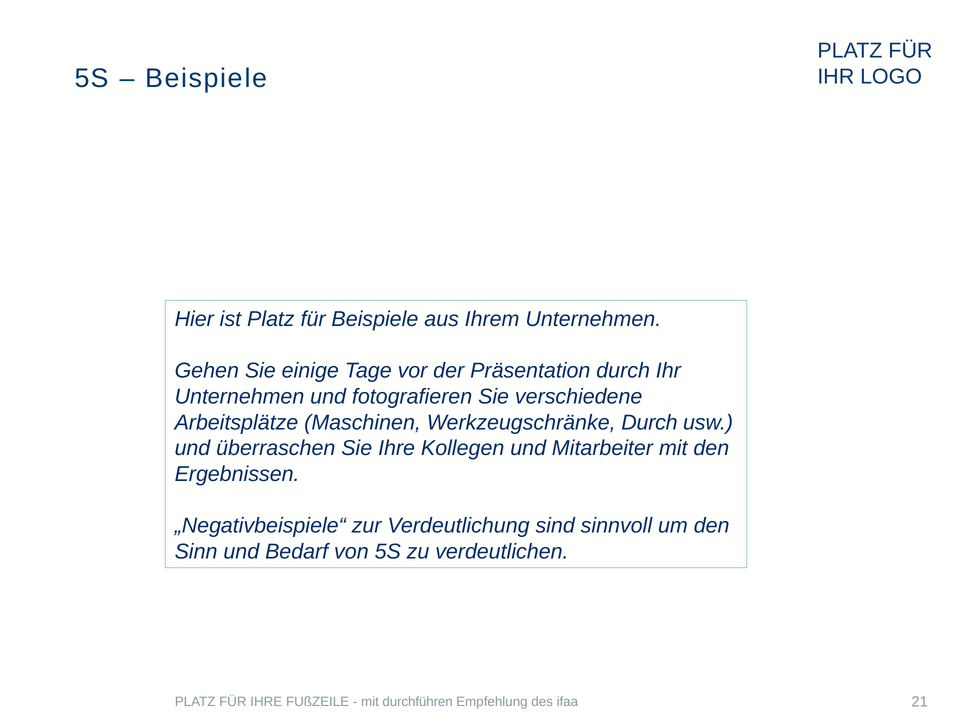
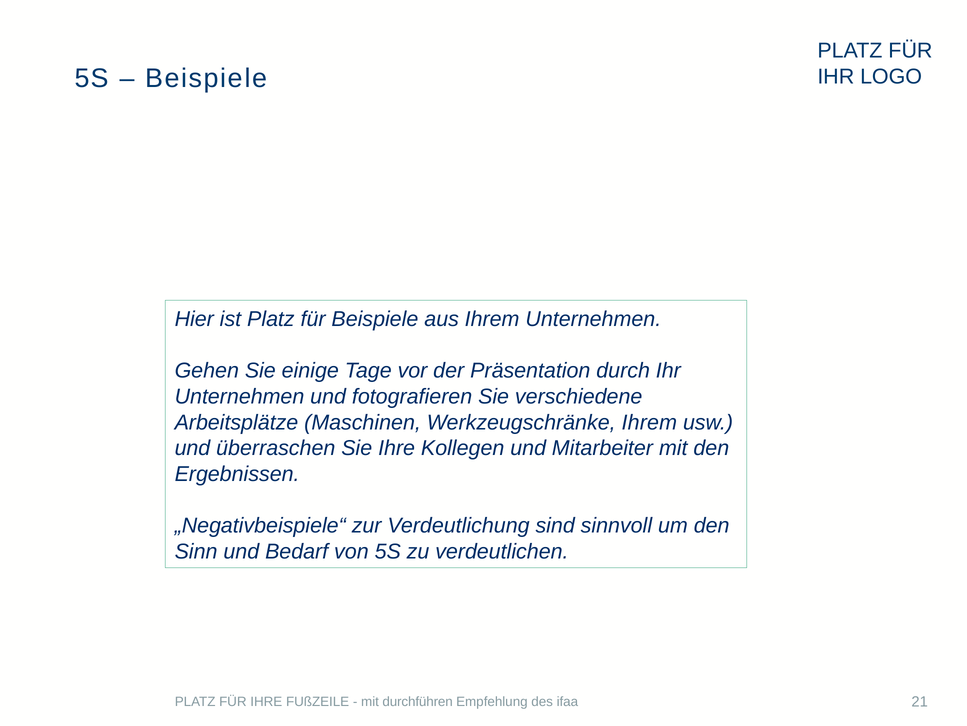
Werkzeugschränke Durch: Durch -> Ihrem (649, 422)
